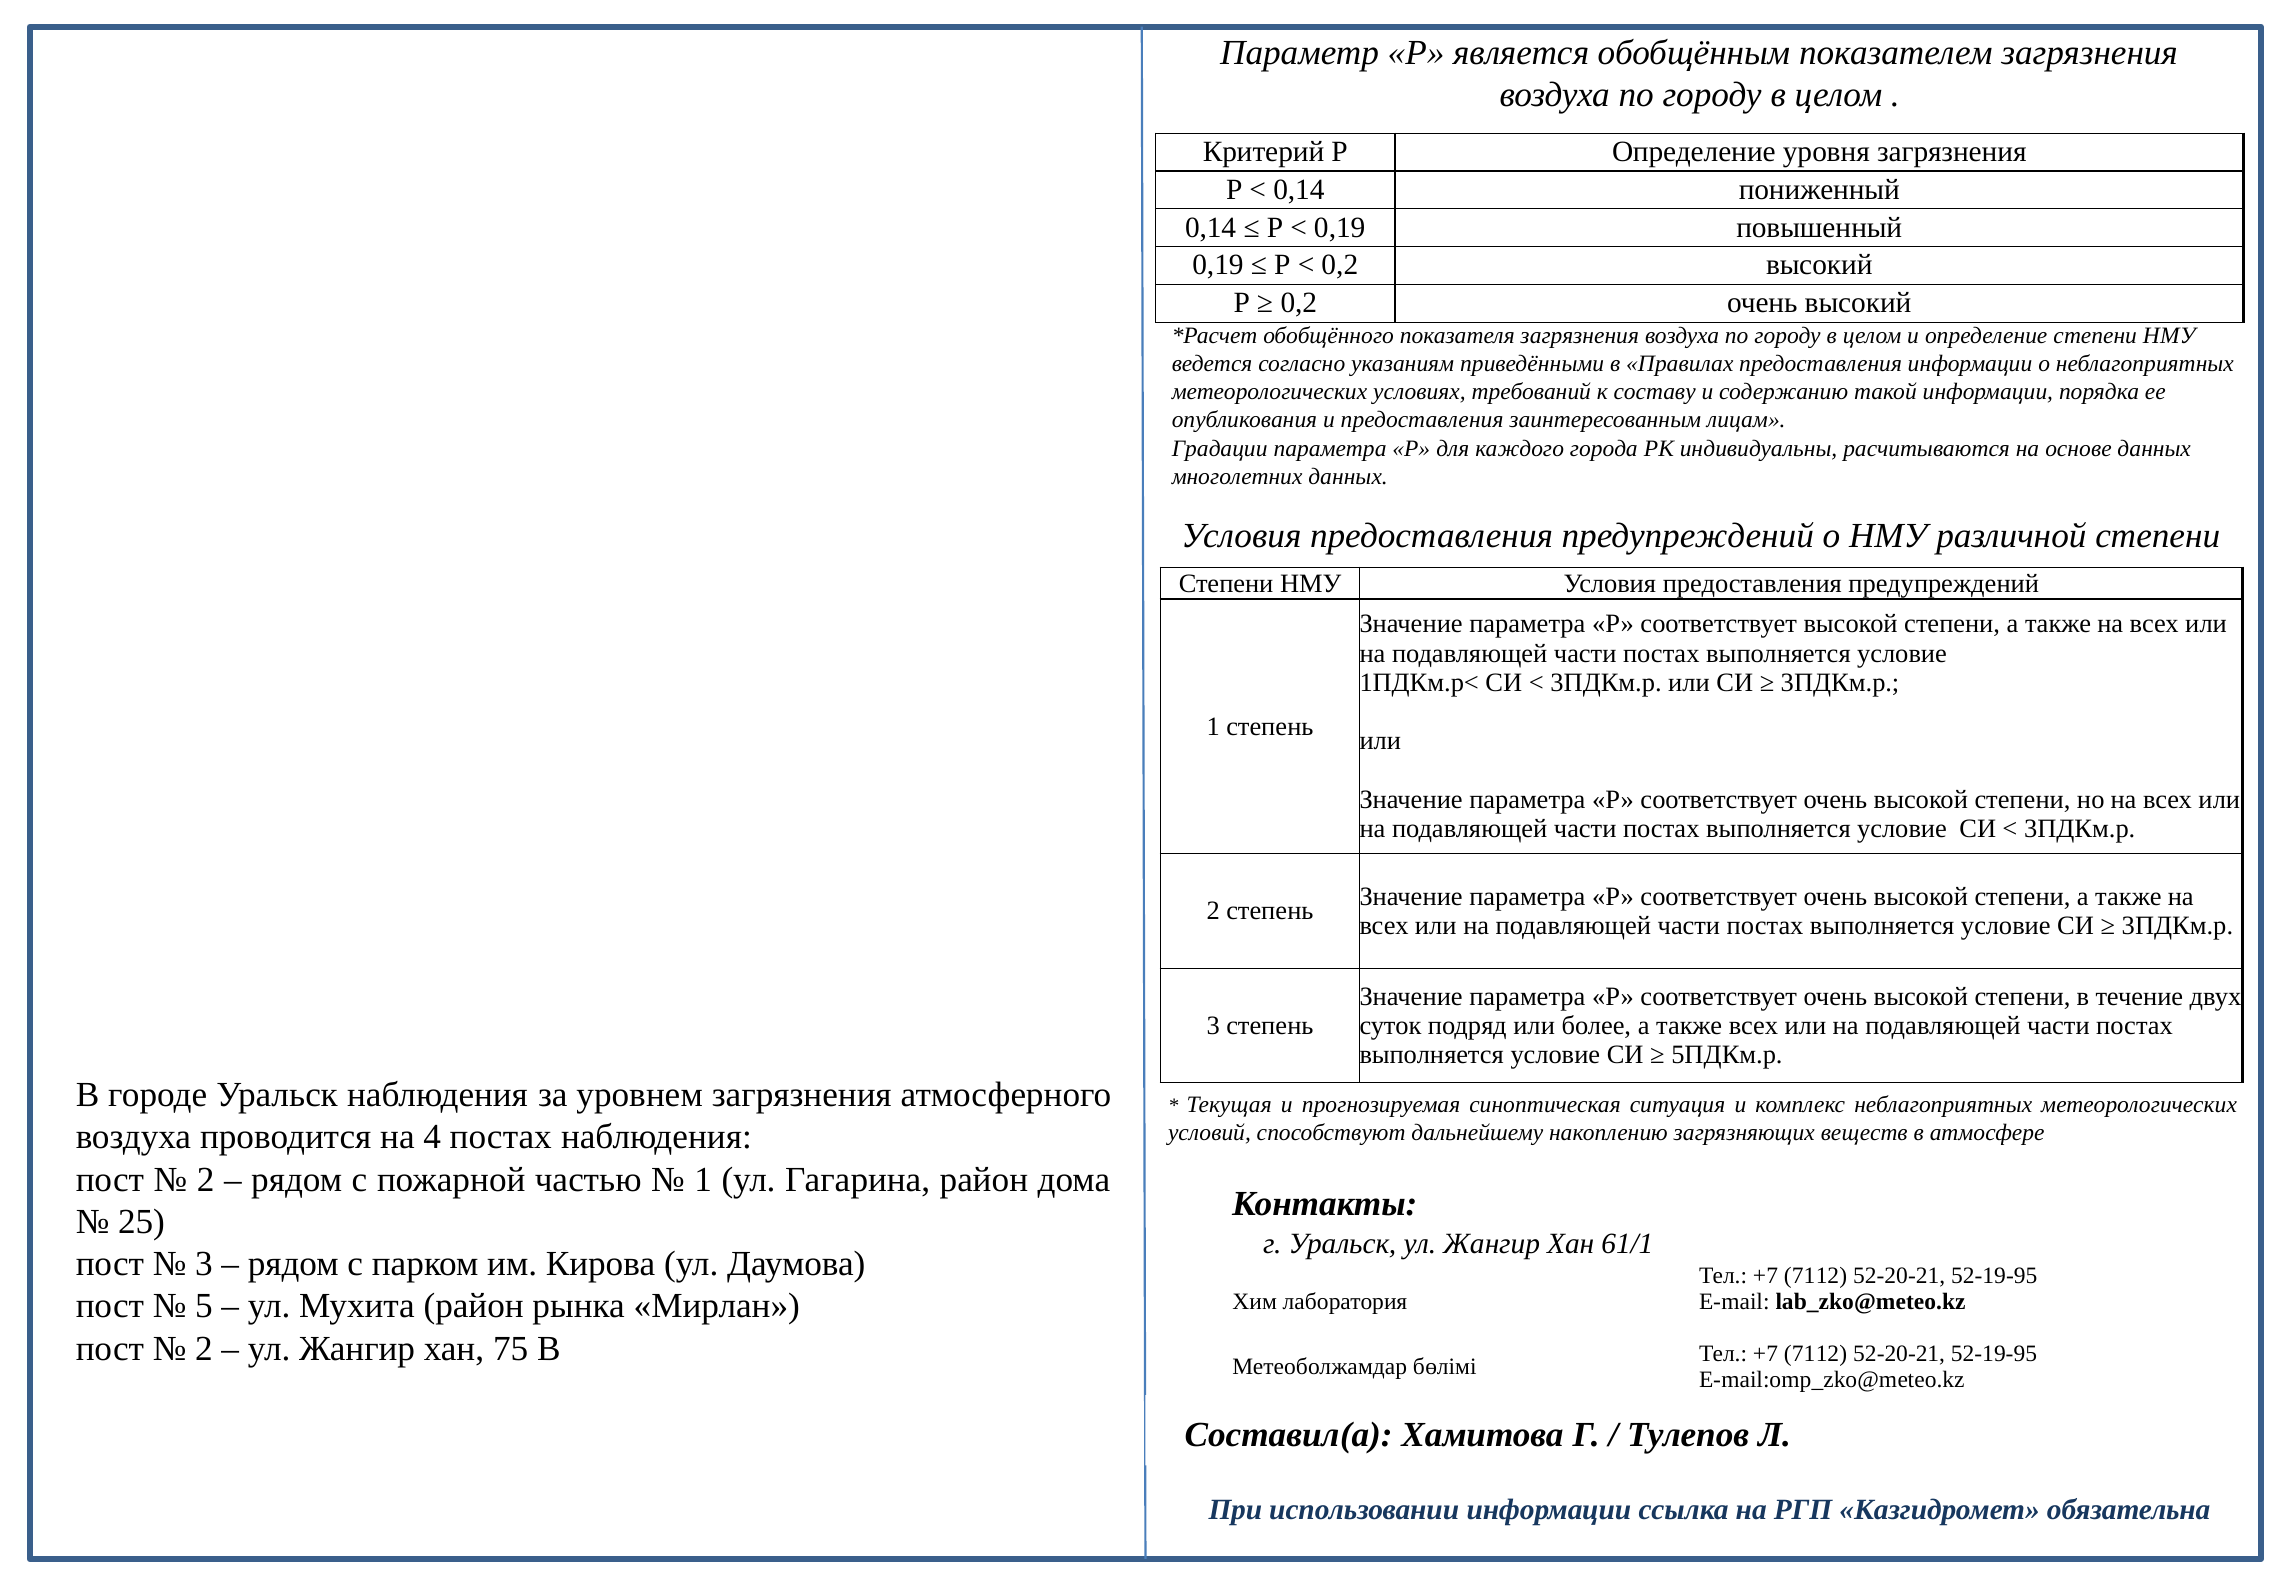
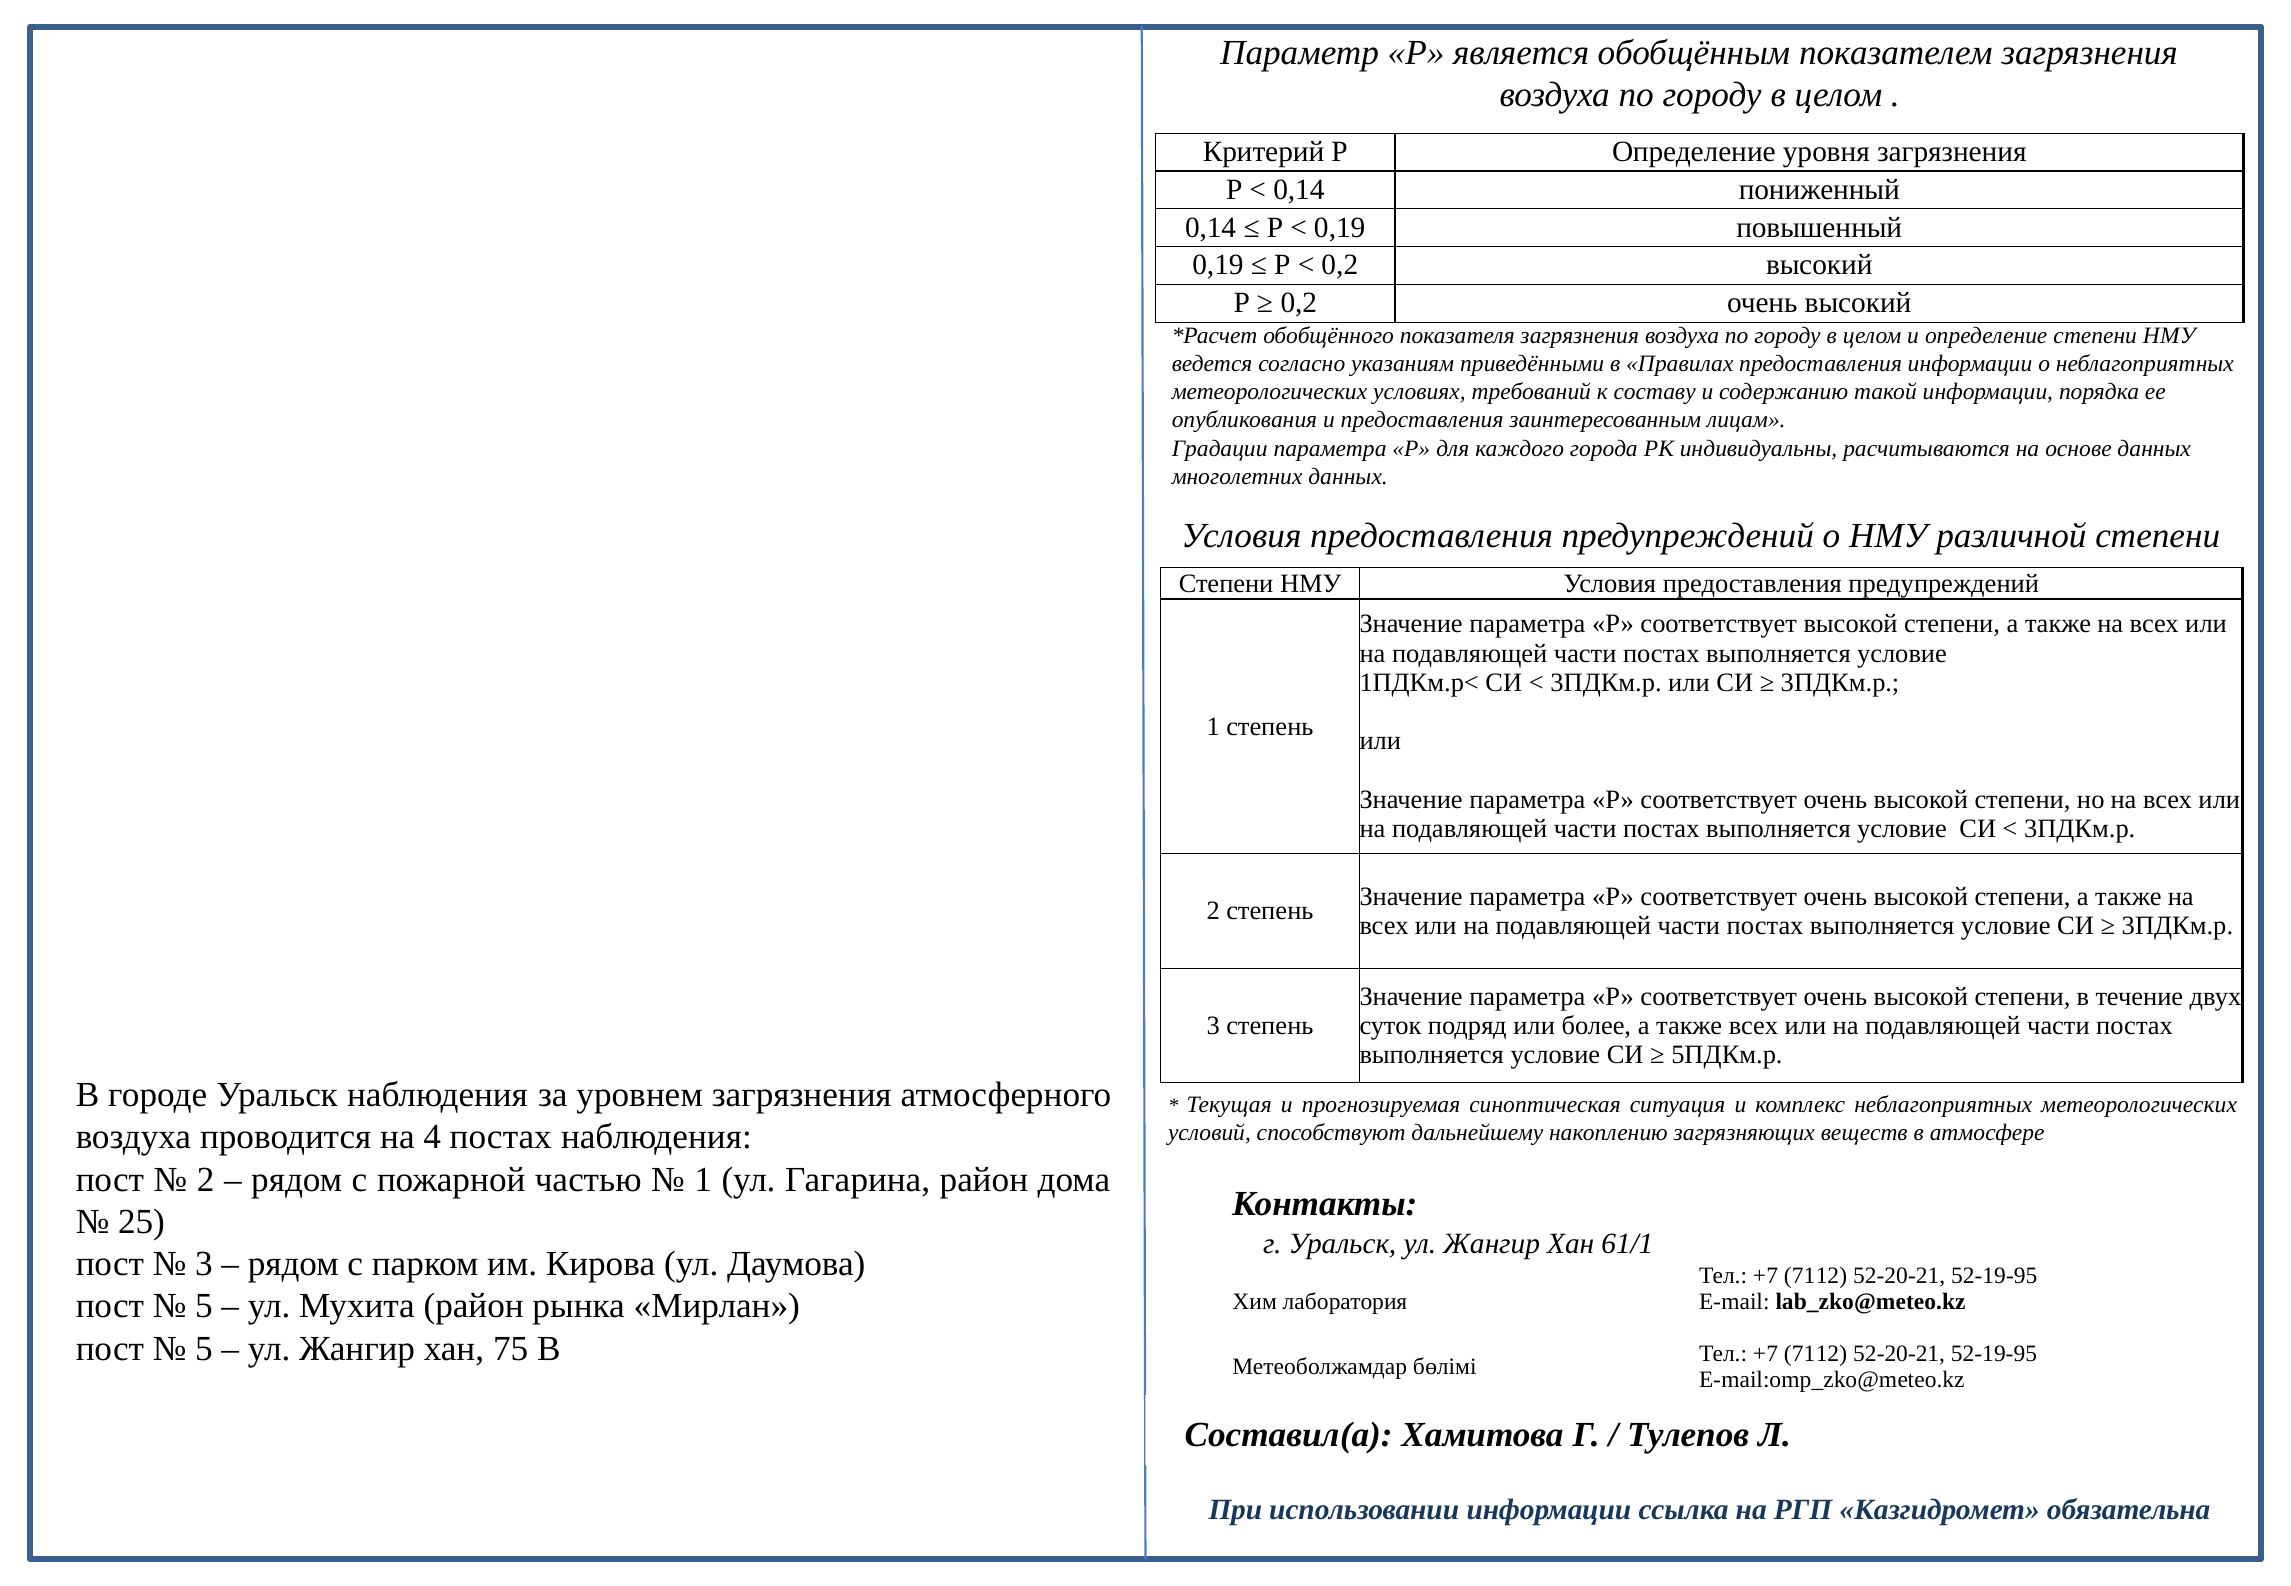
2: 2 -> 5 (204, 1349)
